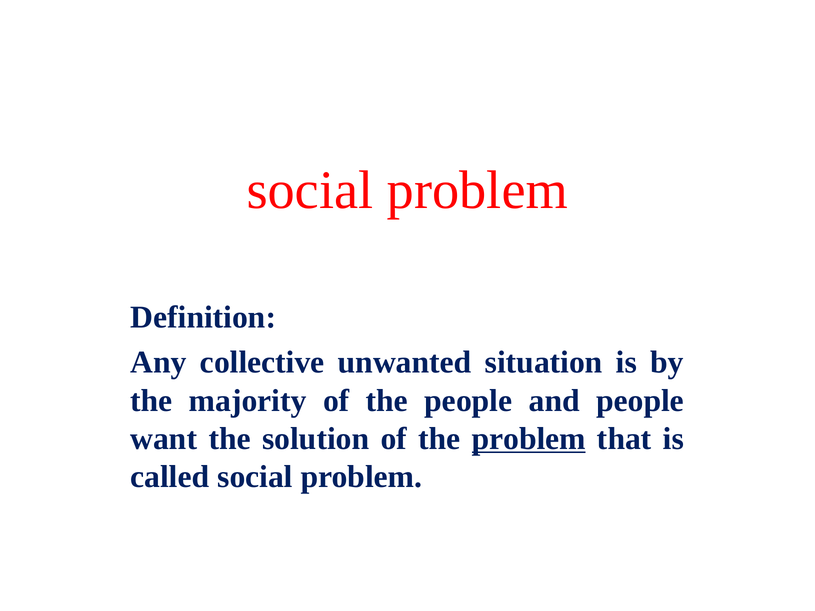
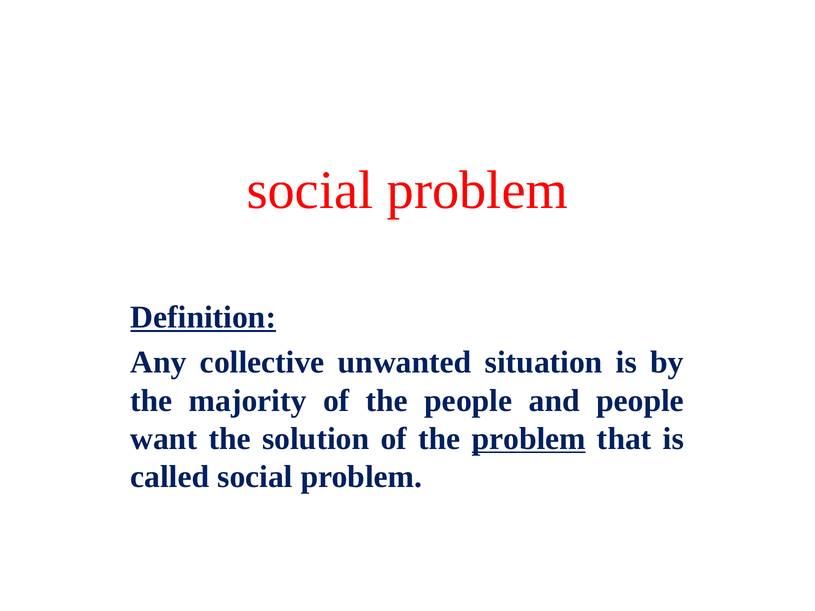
Definition underline: none -> present (203, 317)
